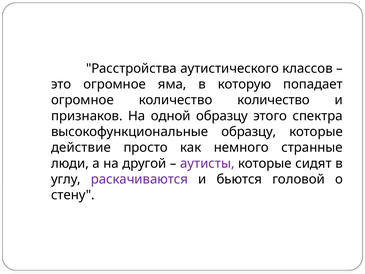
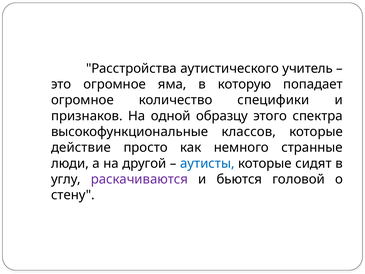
классов: классов -> учитель (308, 68)
количество количество: количество -> специфики (273, 100)
высокофункциональные образцу: образцу -> классов (249, 132)
аутисты colour: purple -> blue (207, 163)
